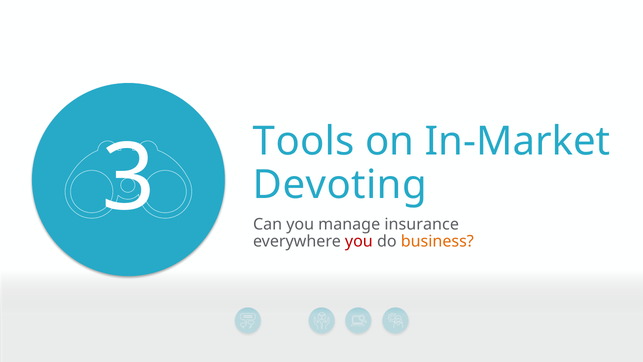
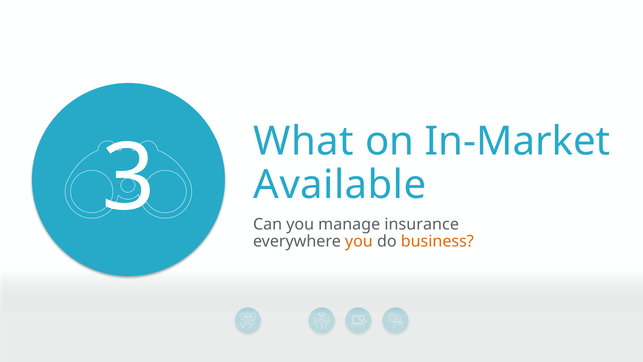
Tools: Tools -> What (304, 142)
Devoting: Devoting -> Available (340, 185)
you colour: red -> orange (359, 241)
